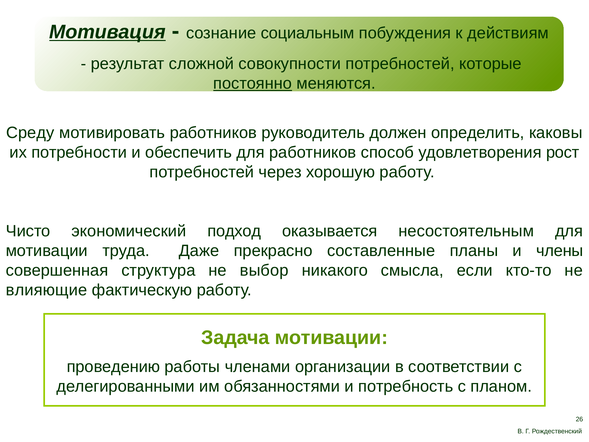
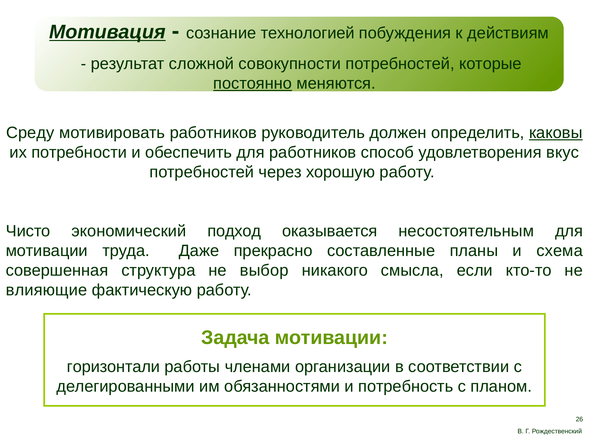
социальным: социальным -> технологией (308, 33)
каковы underline: none -> present (556, 133)
рост: рост -> вкус (563, 152)
члены: члены -> схема (560, 251)
проведению: проведению -> горизонтали (113, 367)
